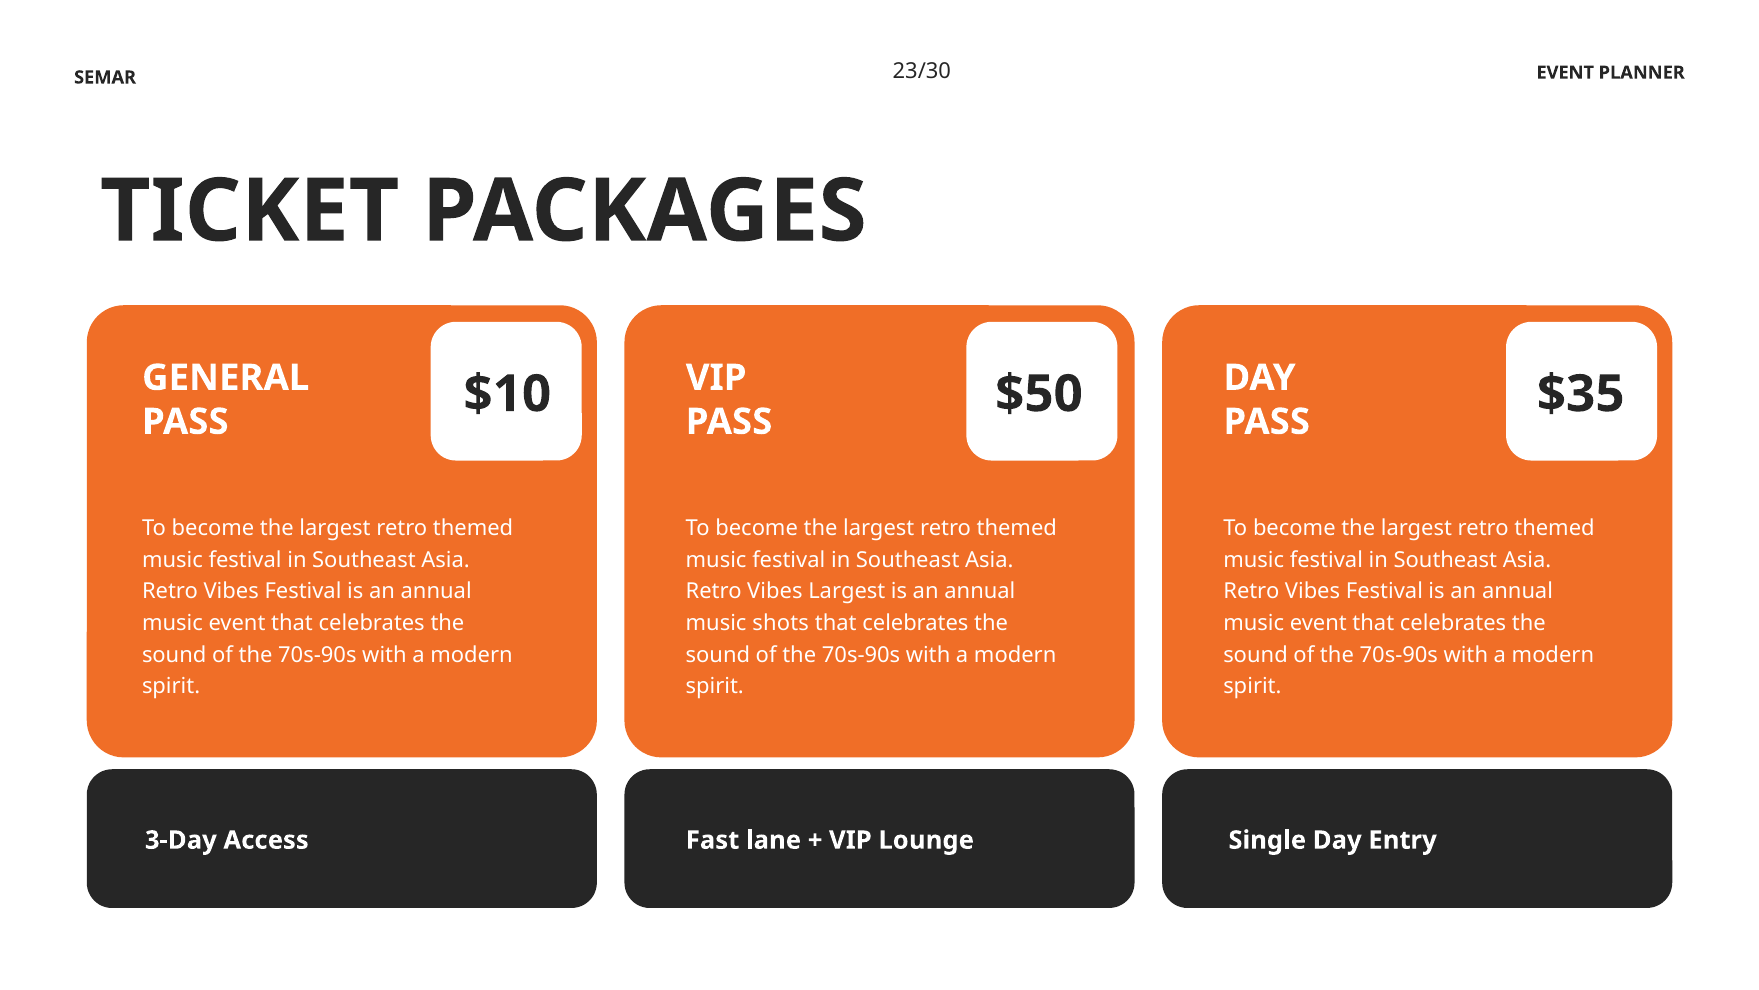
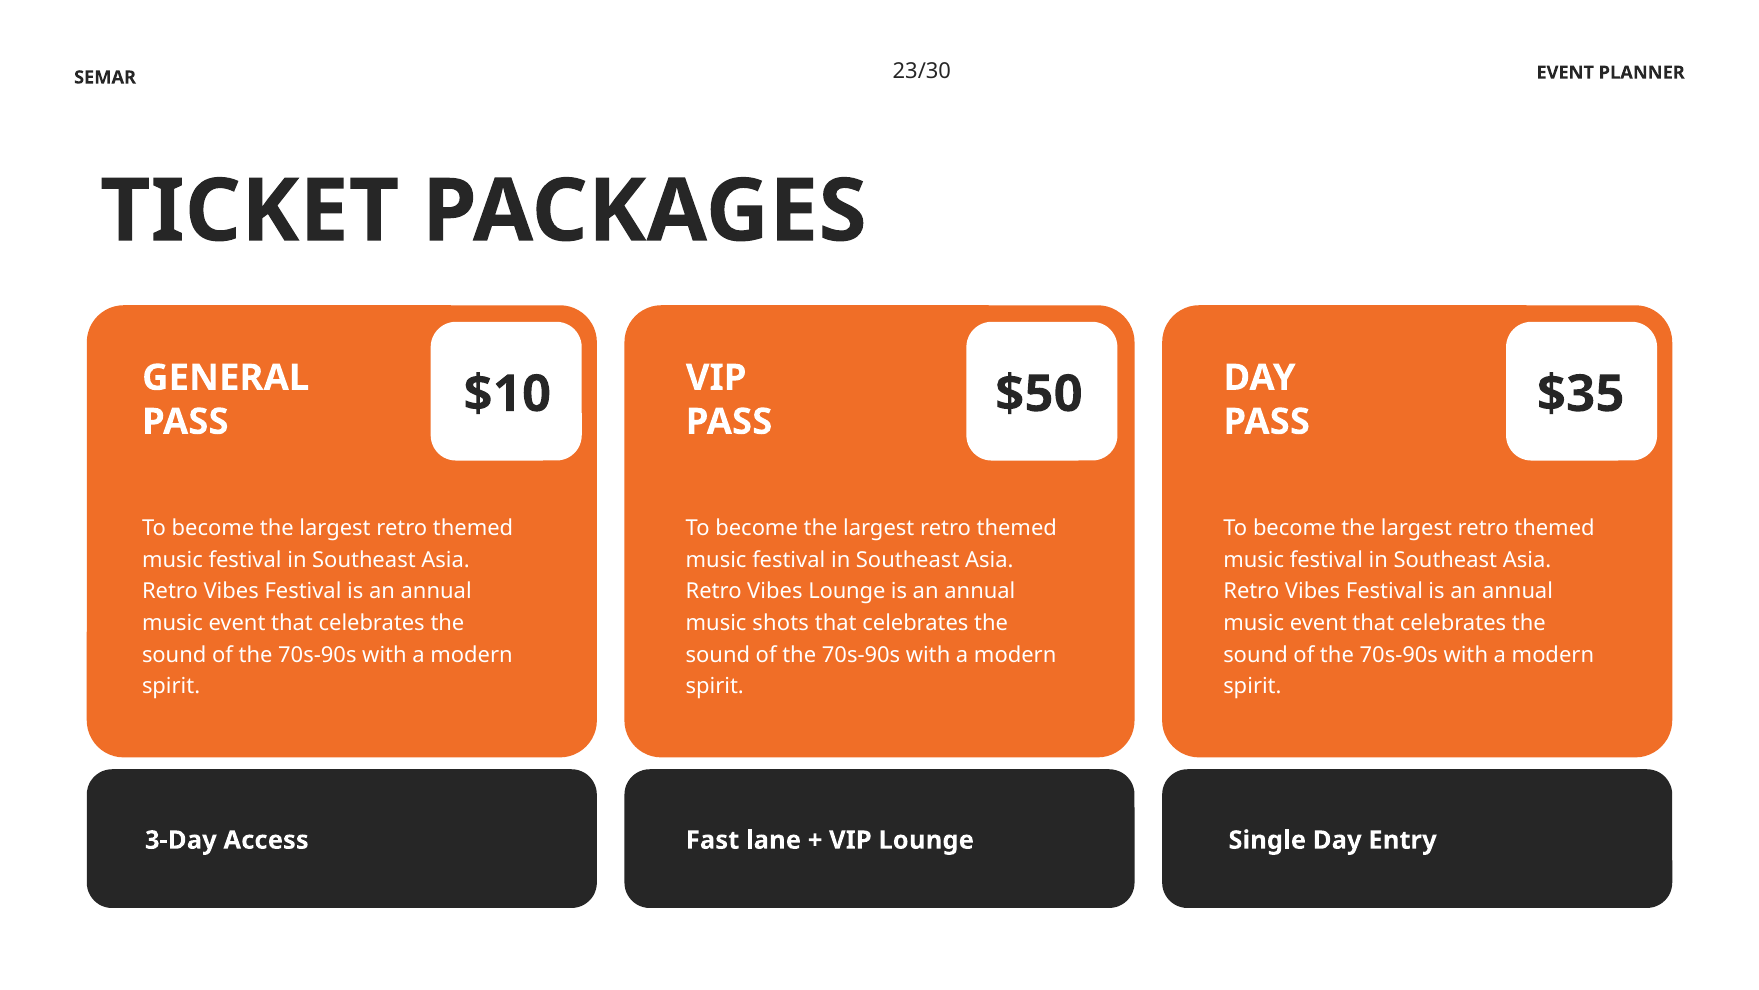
Vibes Largest: Largest -> Lounge (847, 591)
